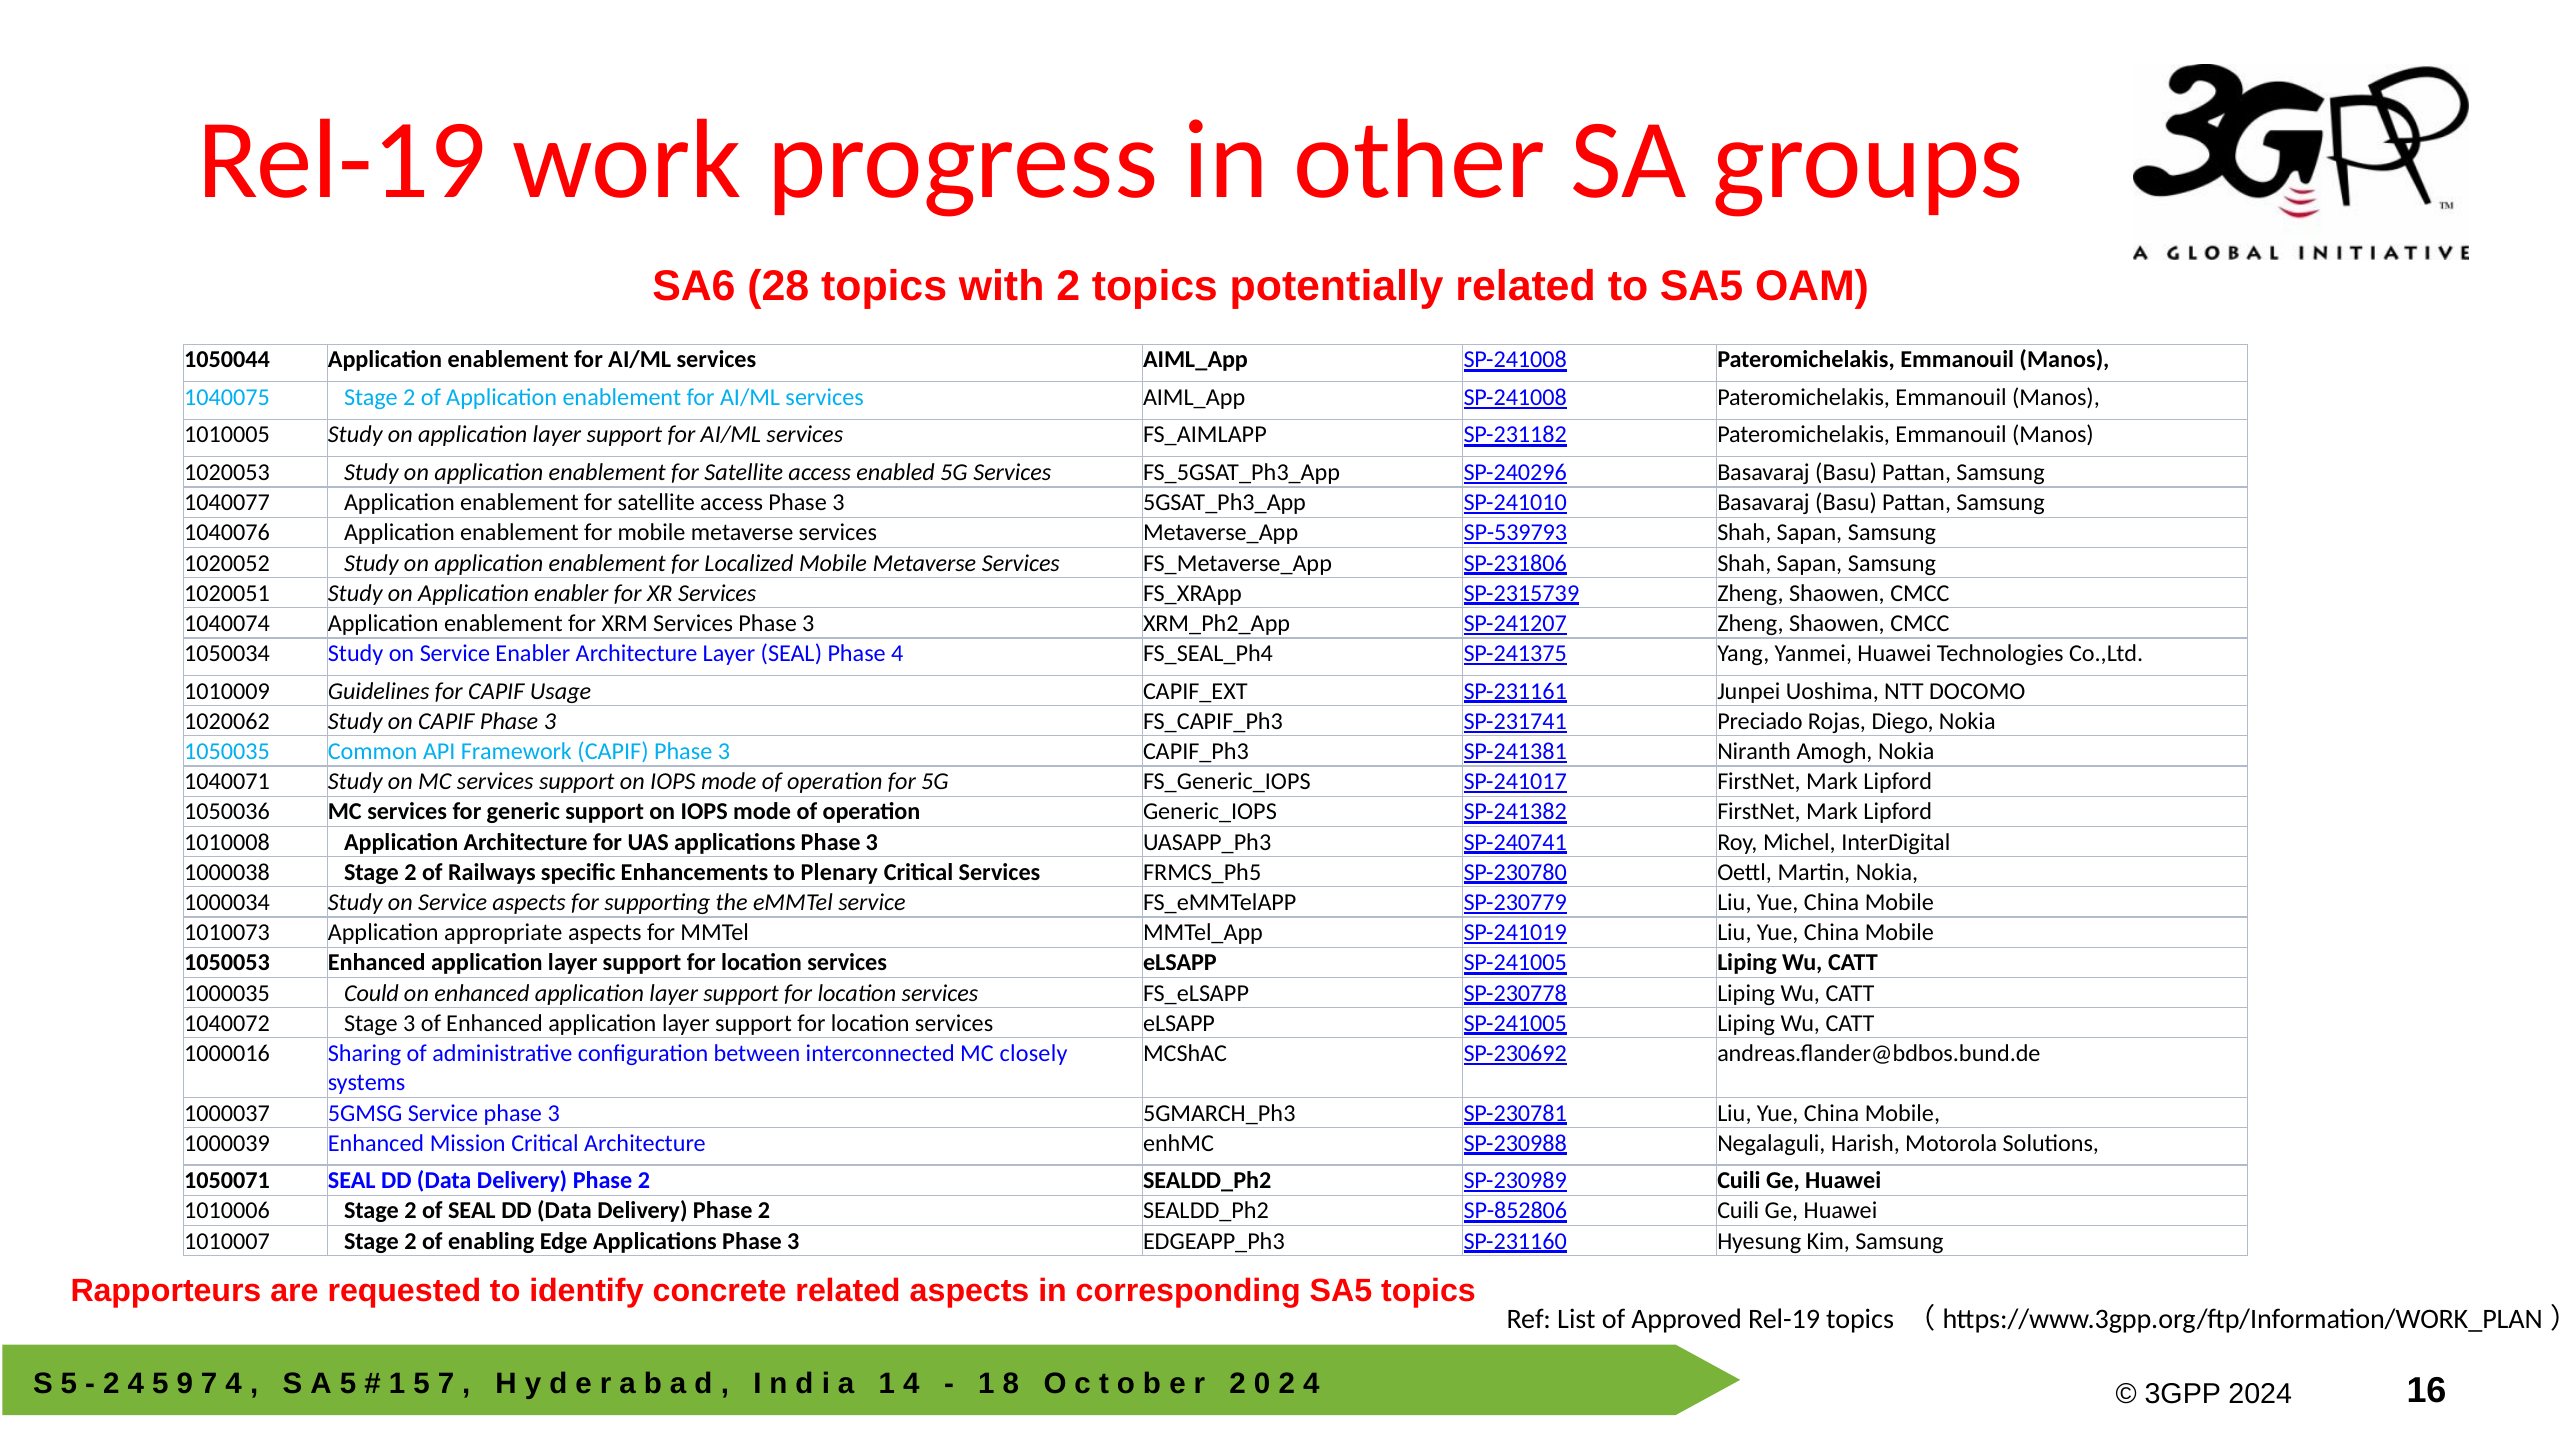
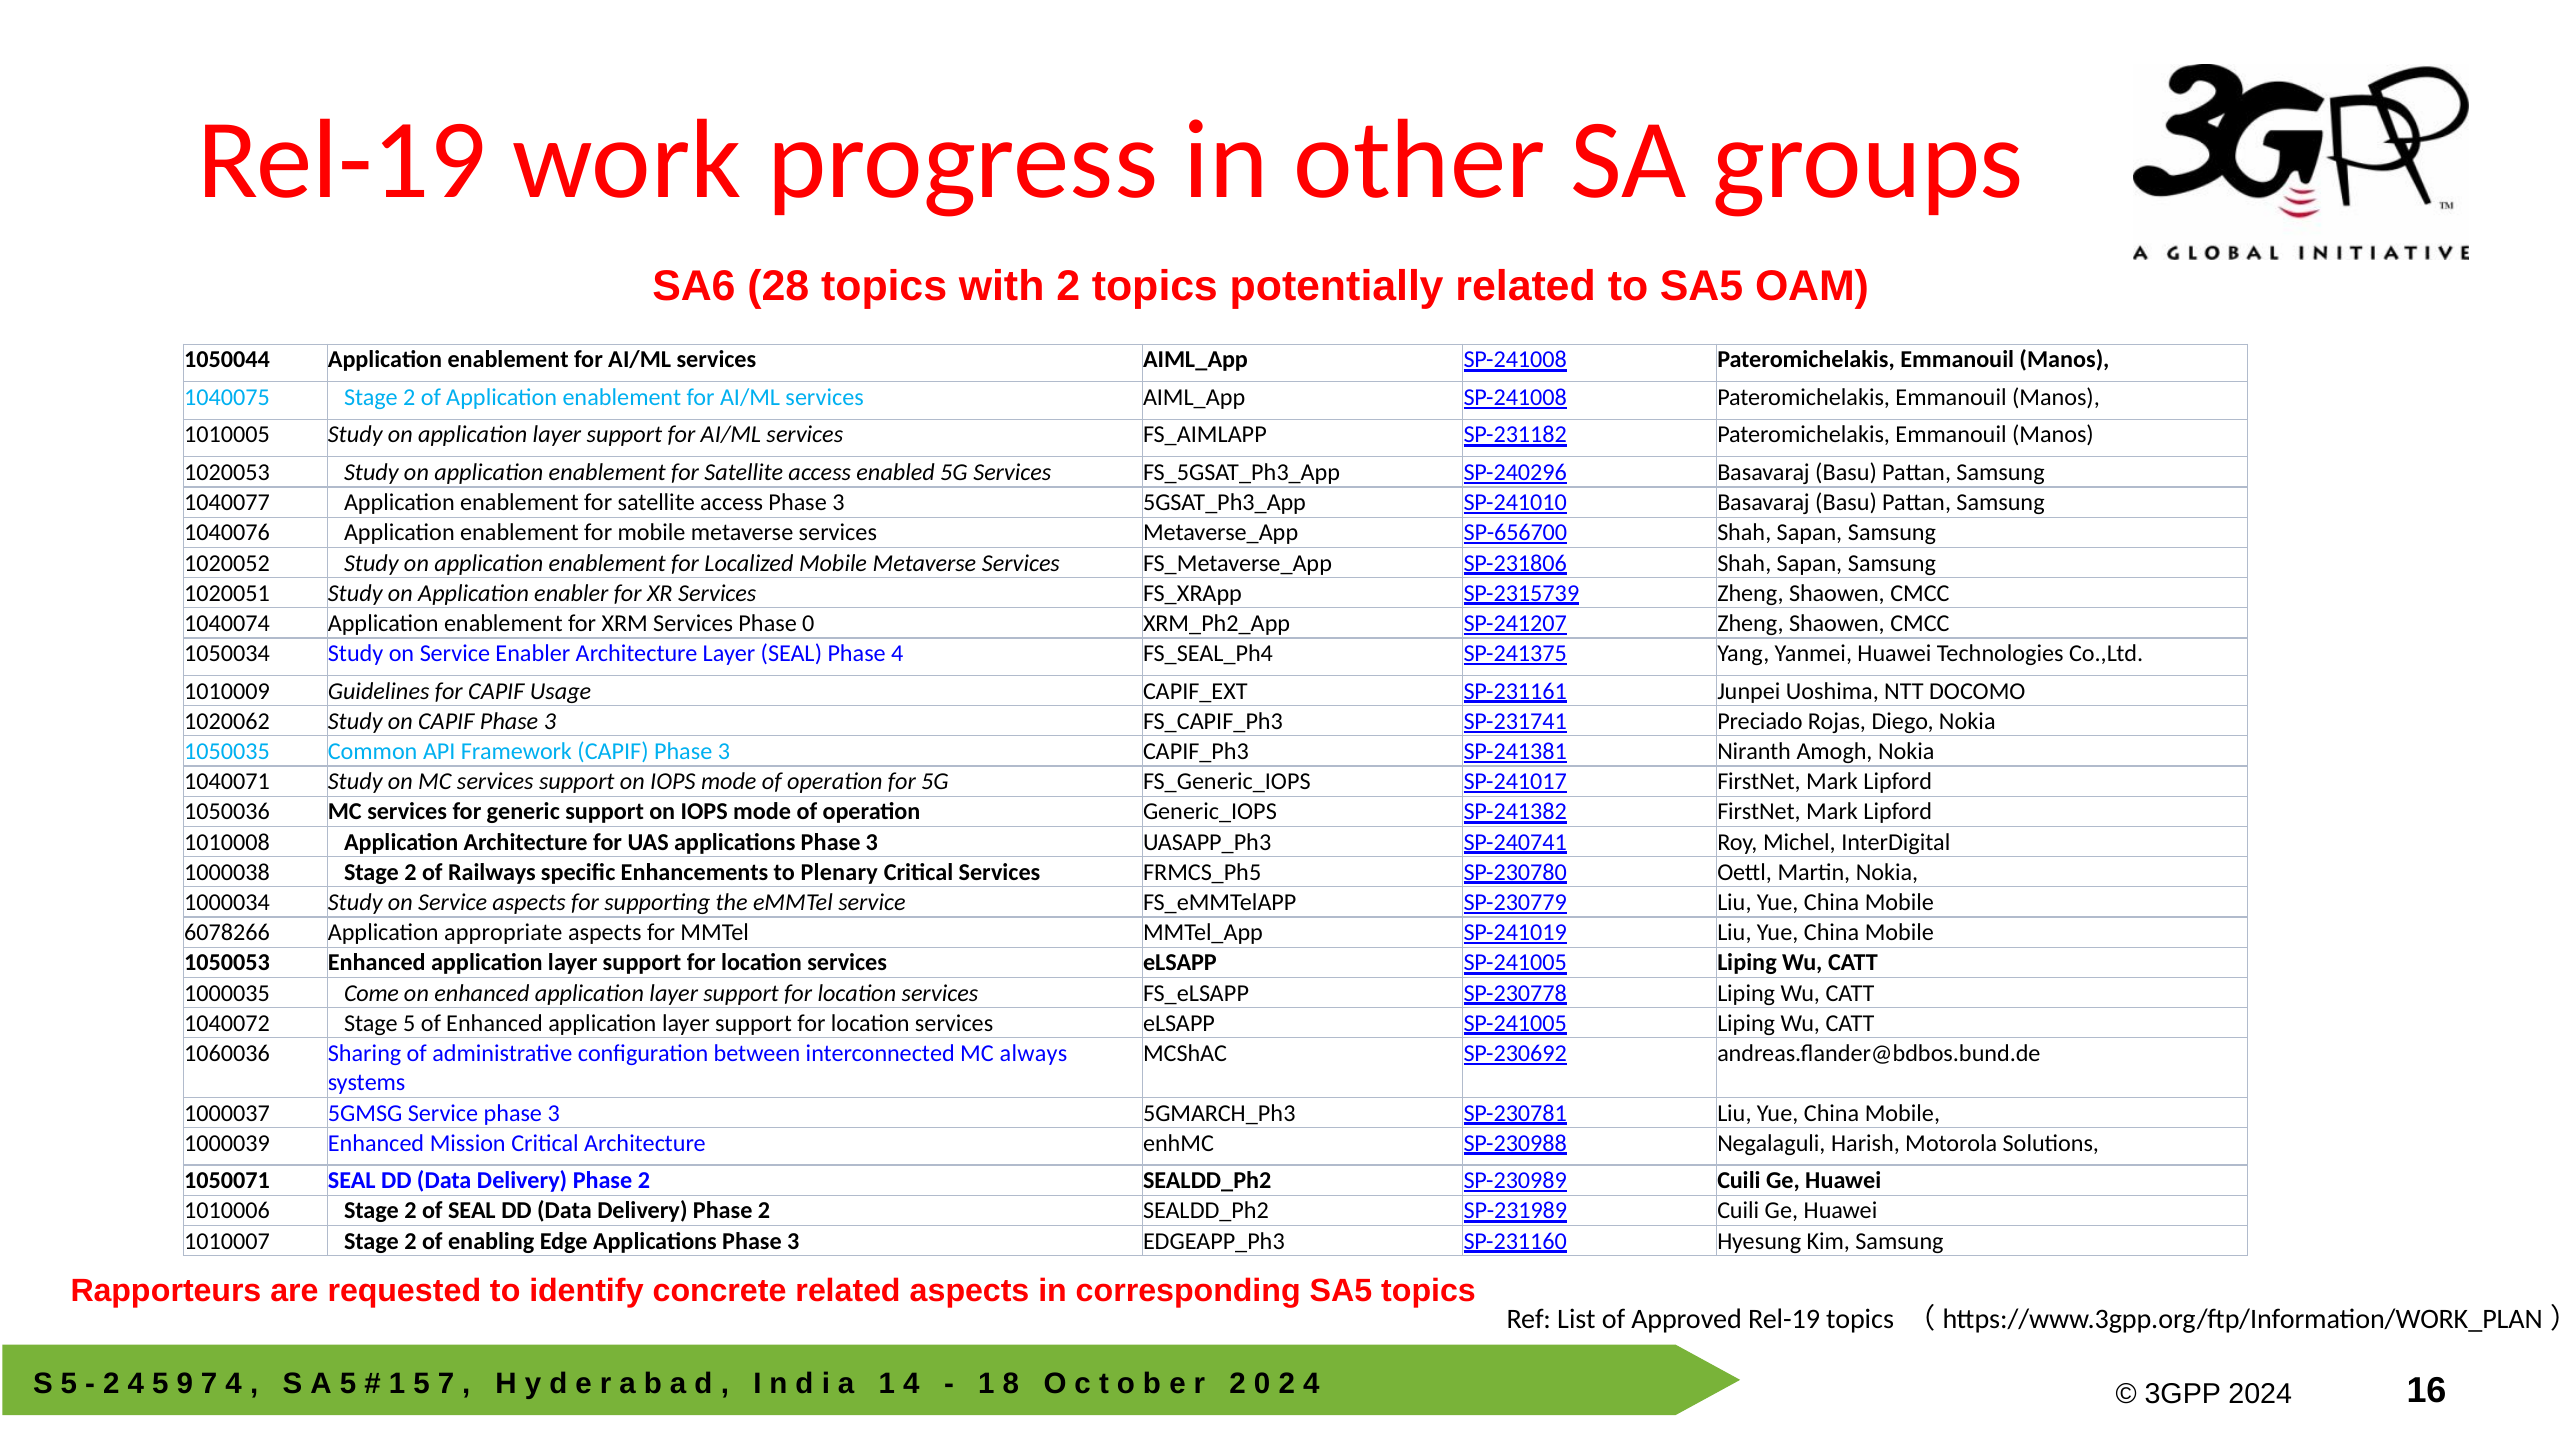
SP-539793: SP-539793 -> SP-656700 (1515, 533)
Services Phase 3: 3 -> 0 (808, 623)
1010073: 1010073 -> 6078266 (227, 933)
Could: Could -> Come (372, 993)
Stage 3: 3 -> 5 (409, 1023)
1000016: 1000016 -> 1060036 (227, 1053)
closely: closely -> always (1034, 1053)
SP-852806: SP-852806 -> SP-231989 (1515, 1211)
